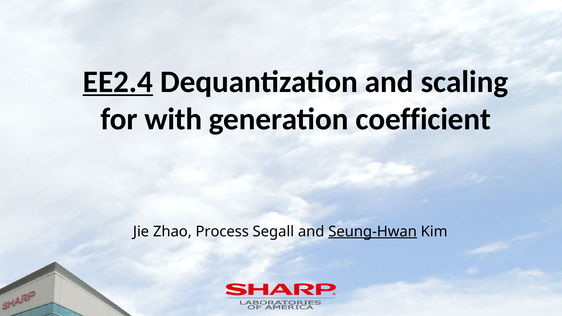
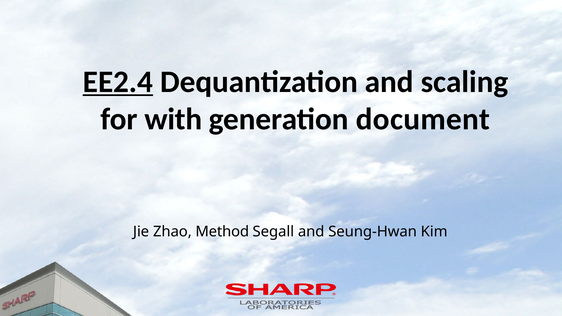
coefficient: coefficient -> document (423, 119)
Process: Process -> Method (222, 232)
Seung-Hwan underline: present -> none (373, 232)
